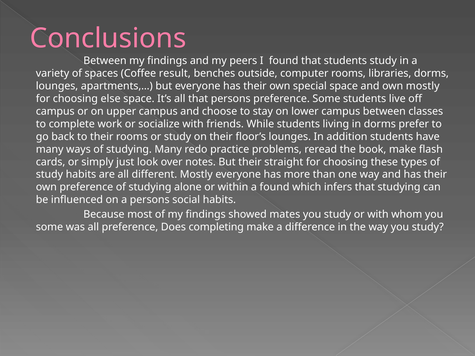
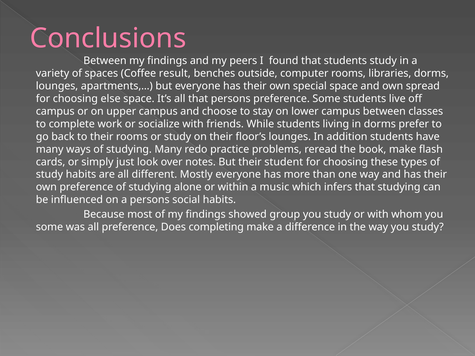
own mostly: mostly -> spread (423, 86)
straight: straight -> student (284, 162)
a found: found -> music (274, 187)
mates: mates -> group (285, 215)
